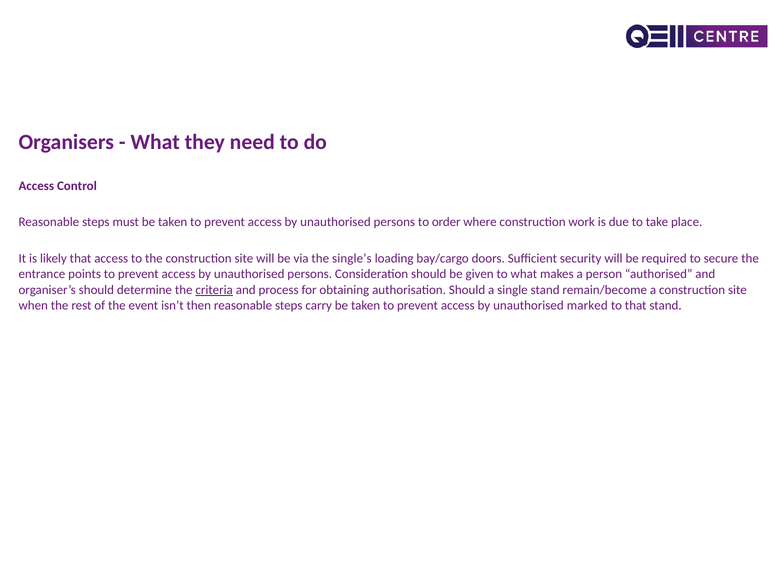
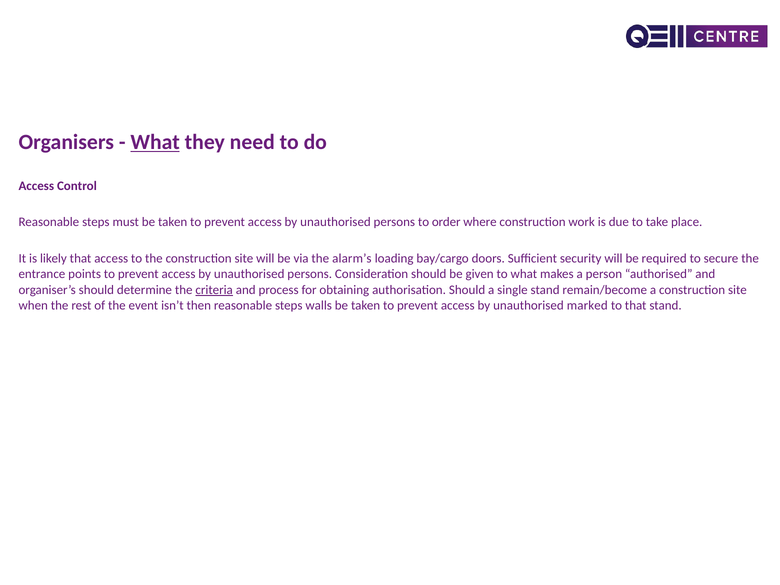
What underline: none -> present (155, 142)
single’s: single’s -> alarm’s (352, 259)
carry: carry -> walls (319, 305)
